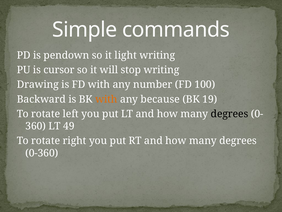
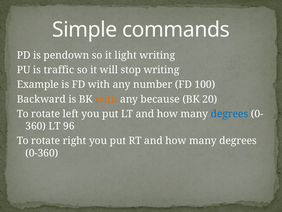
cursor: cursor -> traffic (59, 70)
Drawing: Drawing -> Example (38, 84)
19: 19 -> 20 (210, 99)
degrees colour: black -> blue (229, 114)
49: 49 -> 96 (69, 126)
